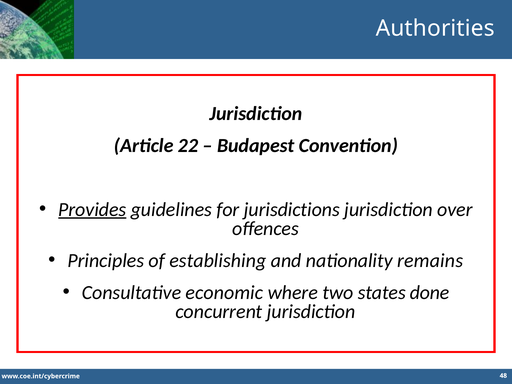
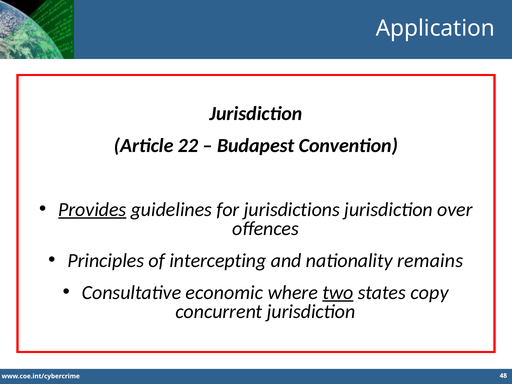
Authorities: Authorities -> Application (435, 28)
establishing: establishing -> intercepting (218, 261)
two underline: none -> present (338, 292)
done: done -> copy (430, 292)
